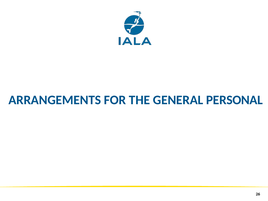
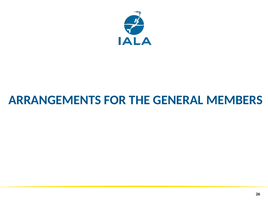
PERSONAL: PERSONAL -> MEMBERS (234, 100)
